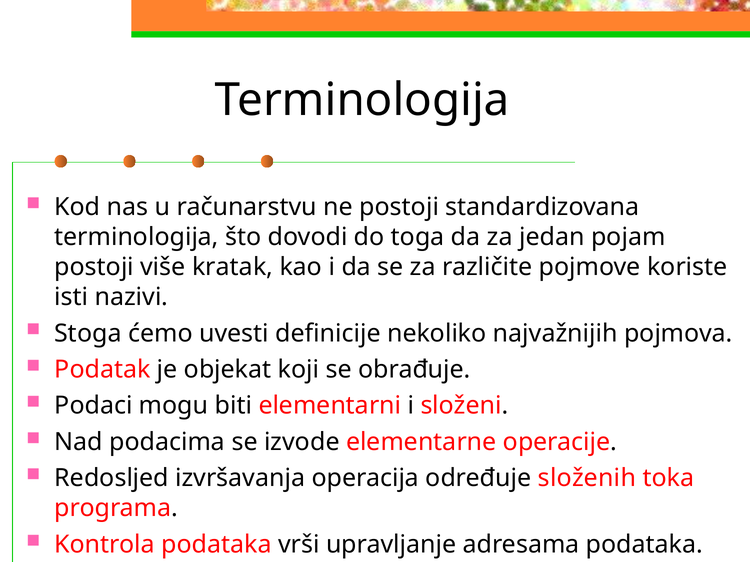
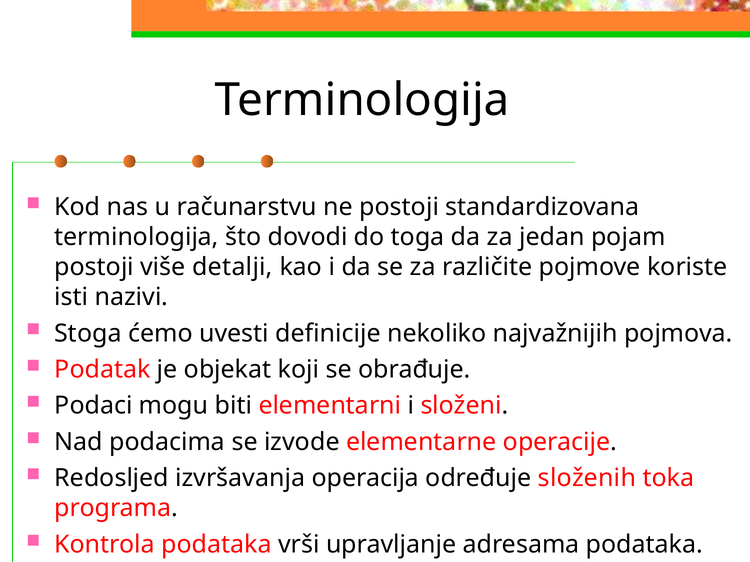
kratak: kratak -> detalji (232, 267)
